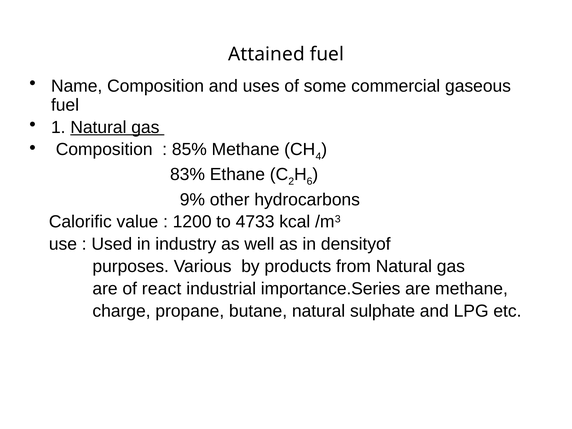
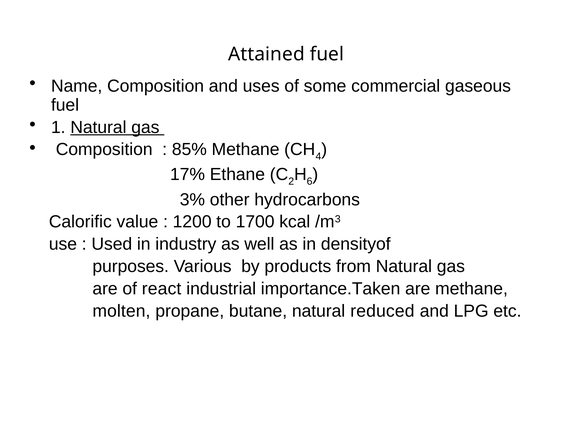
83%: 83% -> 17% (188, 175)
9%: 9% -> 3% (192, 200)
4733: 4733 -> 1700 (255, 222)
importance.Series: importance.Series -> importance.Taken (331, 289)
charge: charge -> molten (121, 311)
sulphate: sulphate -> reduced (382, 311)
